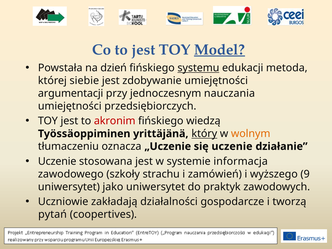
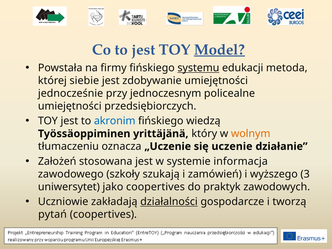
dzień: dzień -> firmy (114, 68)
argumentacji: argumentacji -> jednocześnie (71, 93)
nauczania: nauczania -> policealne (230, 93)
akronim colour: red -> blue (115, 121)
który underline: present -> none (204, 134)
Uczenie: Uczenie -> Założeń (57, 161)
strachu: strachu -> szukają (161, 174)
9: 9 -> 3 (305, 174)
jako uniwersytet: uniwersytet -> coopertives (155, 187)
działalności underline: none -> present (169, 202)
